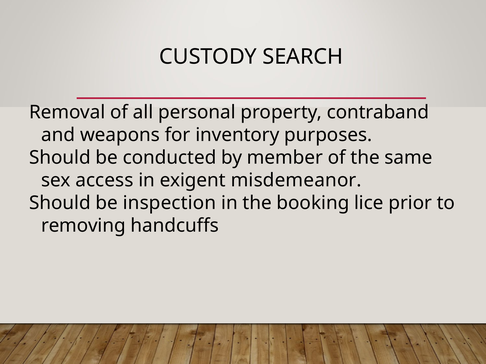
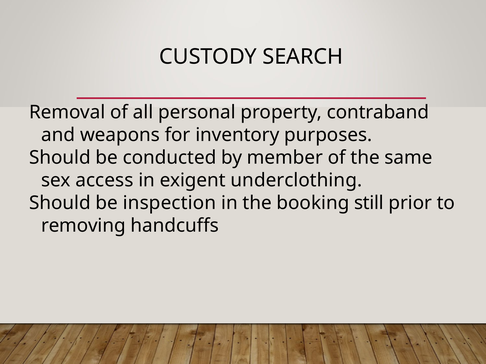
misdemeanor: misdemeanor -> underclothing (296, 180)
lice: lice -> still (369, 203)
